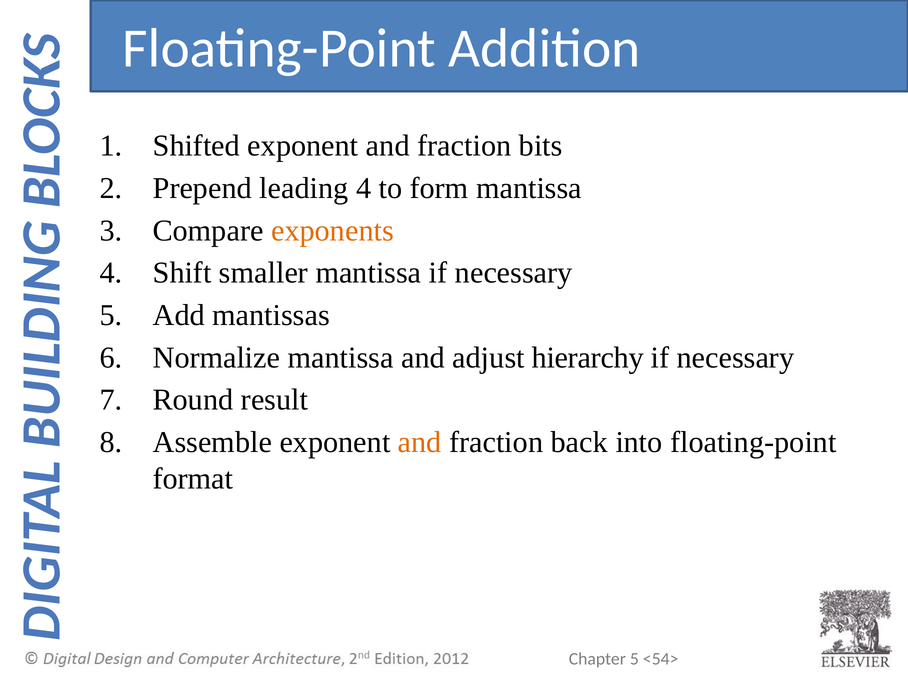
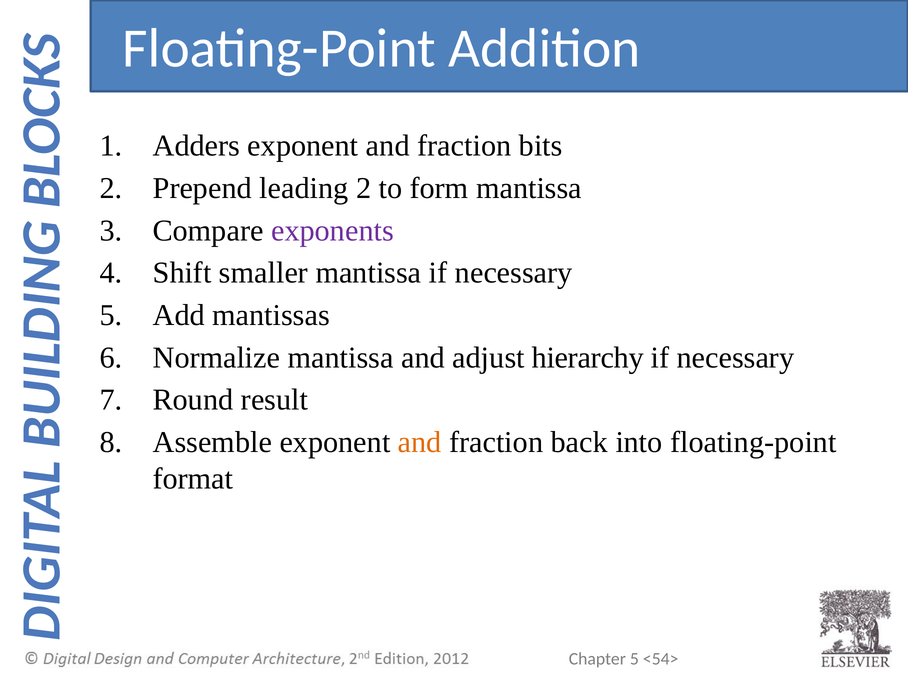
Shifted: Shifted -> Adders (196, 146)
leading 4: 4 -> 2 (364, 188)
exponents colour: orange -> purple (332, 231)
